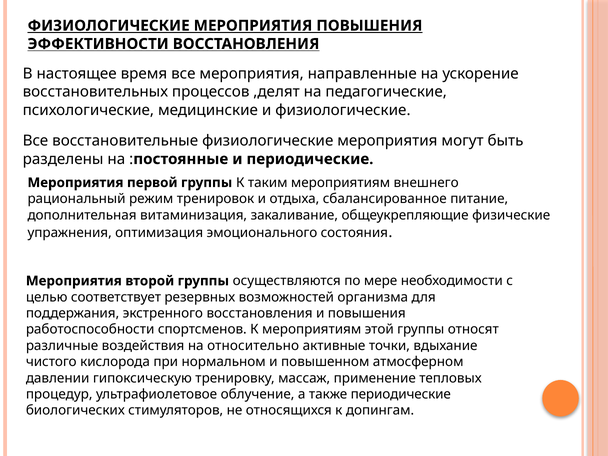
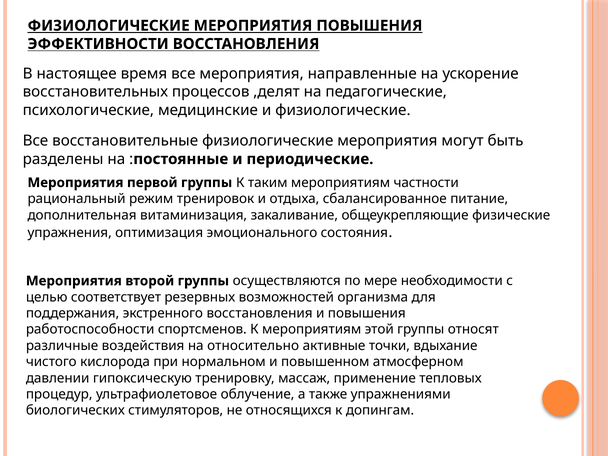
внешнего: внешнего -> частности (426, 183)
также периодические: периодические -> упражнениями (401, 394)
